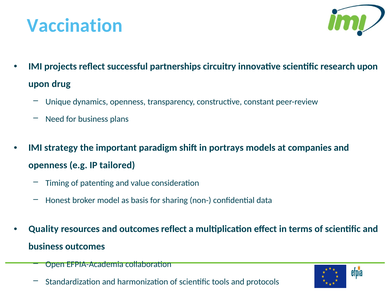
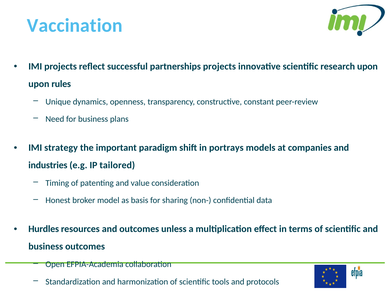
partnerships circuitry: circuitry -> projects (219, 66)
drug: drug -> rules (61, 84)
openness: openness -> industries (48, 165)
Quality: Quality -> Hurdles (44, 229)
outcomes reflect: reflect -> unless (174, 229)
